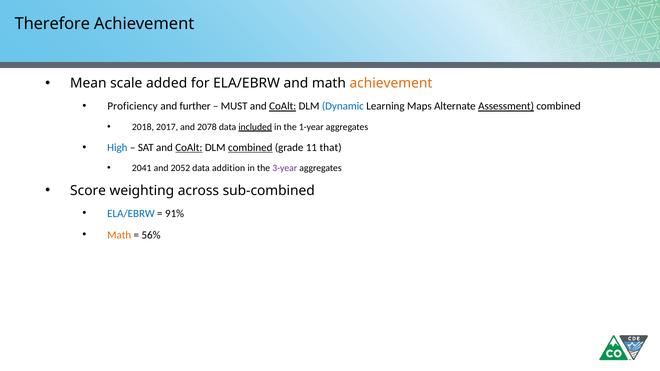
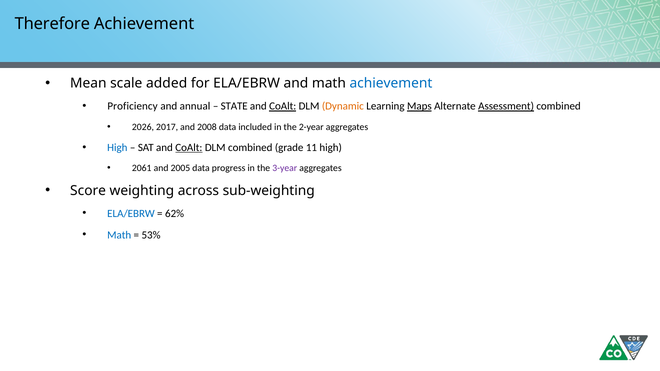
achievement colour: orange -> blue (391, 84)
further: further -> annual (195, 106)
MUST: MUST -> STATE (234, 106)
Dynamic colour: blue -> orange (343, 106)
Maps underline: none -> present (419, 106)
2018: 2018 -> 2026 (143, 127)
2078: 2078 -> 2008 (207, 127)
included underline: present -> none (255, 127)
1-year: 1-year -> 2-year (311, 127)
combined underline: present -> none (250, 148)
11 that: that -> high (331, 148)
2041: 2041 -> 2061 (142, 168)
2052: 2052 -> 2005 (180, 168)
addition: addition -> progress (229, 168)
sub-combined: sub-combined -> sub-weighting (269, 191)
91%: 91% -> 62% (175, 214)
Math colour: orange -> blue (119, 235)
56%: 56% -> 53% (151, 235)
